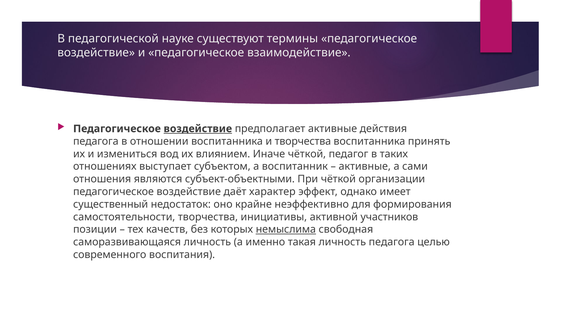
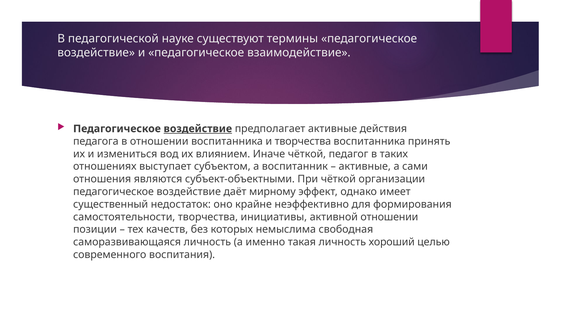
характер: характер -> мирному (272, 192)
активной участников: участников -> отношении (389, 217)
немыслима underline: present -> none (286, 230)
личность педагога: педагога -> хороший (392, 243)
